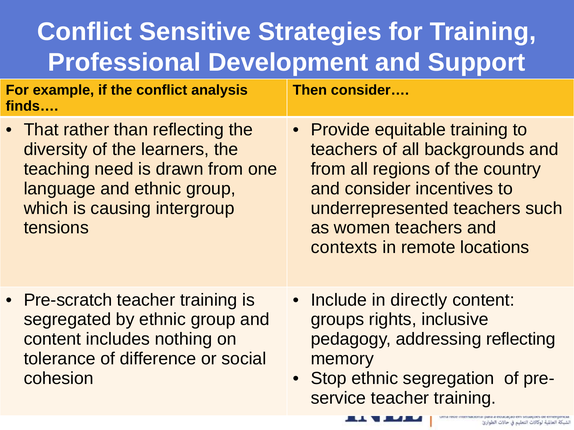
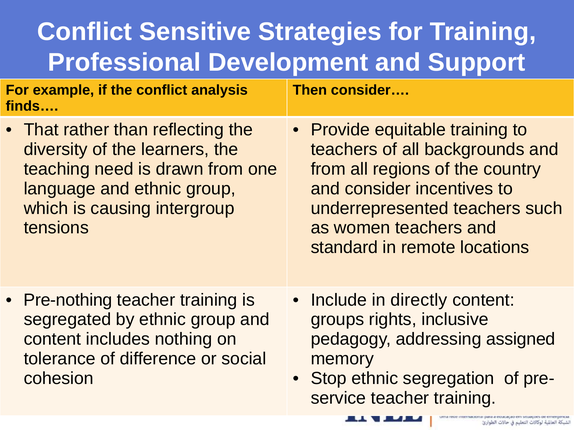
contexts: contexts -> standard (344, 248)
Pre-scratch: Pre-scratch -> Pre-nothing (68, 300)
addressing reflecting: reflecting -> assigned (521, 340)
